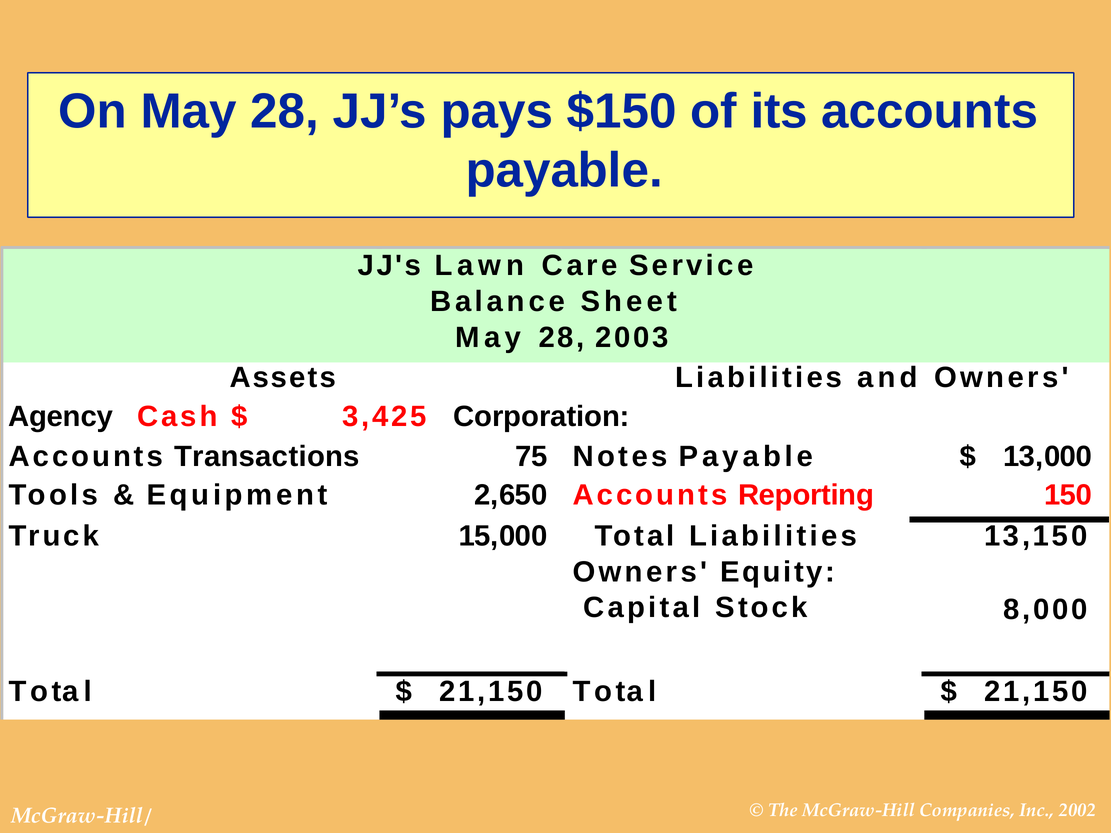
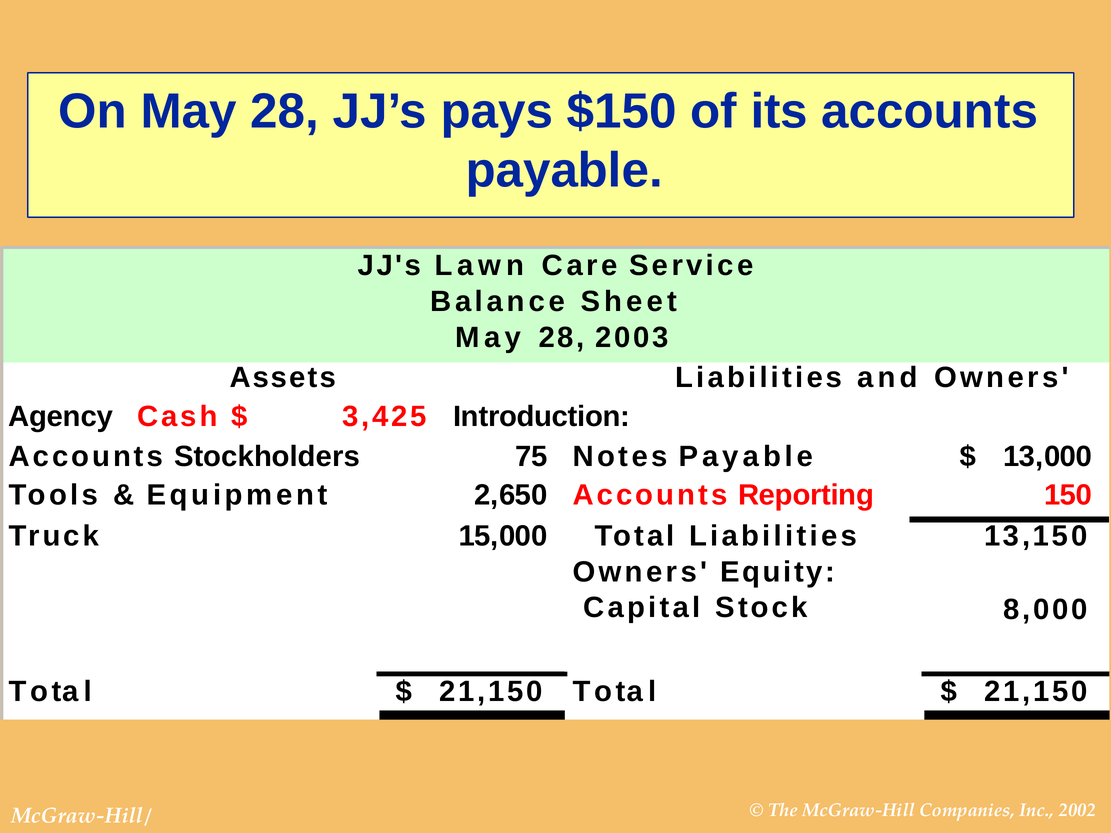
Corporation: Corporation -> Introduction (542, 417)
Transactions: Transactions -> Stockholders (267, 457)
